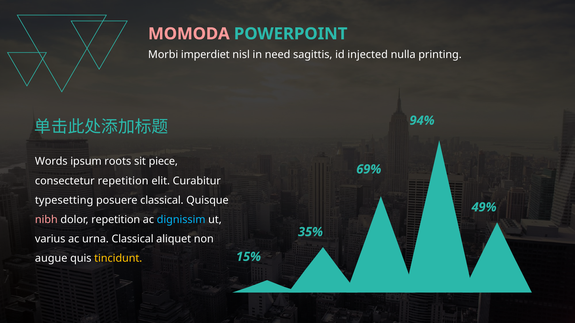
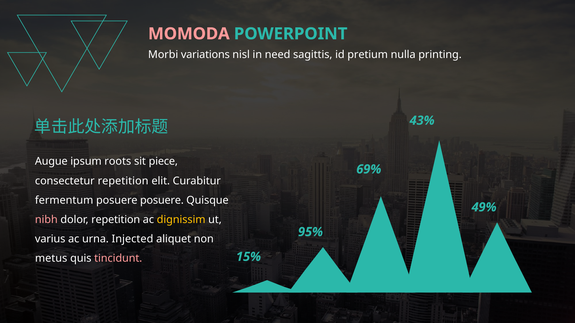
imperdiet: imperdiet -> variations (205, 55)
injected: injected -> pretium (368, 55)
94%: 94% -> 43% (422, 121)
Words: Words -> Augue (51, 162)
typesetting: typesetting -> fermentum (64, 200)
posuere classical: classical -> posuere (162, 200)
dignissim colour: light blue -> yellow (181, 220)
35%: 35% -> 95% (311, 232)
urna Classical: Classical -> Injected (132, 239)
augue: augue -> metus (51, 259)
tincidunt colour: yellow -> pink (118, 259)
